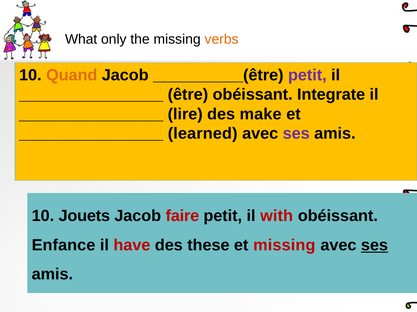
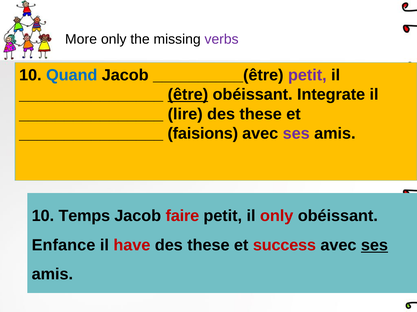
What: What -> More (81, 39)
verbs colour: orange -> purple (222, 39)
Quand colour: orange -> blue (72, 75)
être underline: none -> present (188, 95)
lire des make: make -> these (261, 114)
learned: learned -> faisions (203, 134)
Jouets: Jouets -> Temps (84, 216)
il with: with -> only (277, 216)
et missing: missing -> success (284, 246)
